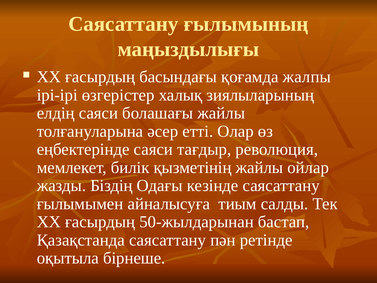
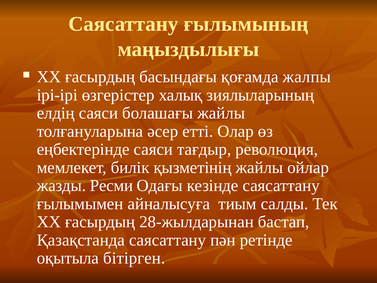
Біздің: Біздің -> Ресми (111, 185)
50-жылдарынан: 50-жылдарынан -> 28-жылдарынан (196, 222)
бірнеше: бірнеше -> бітірген (134, 258)
